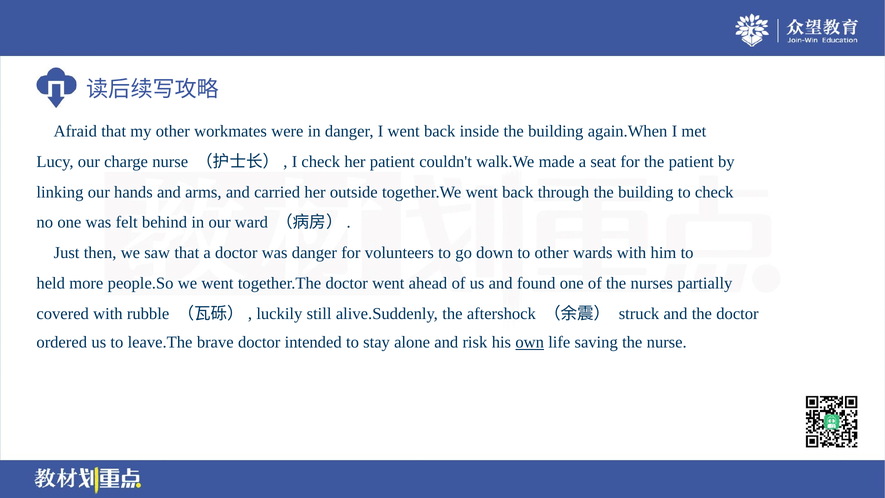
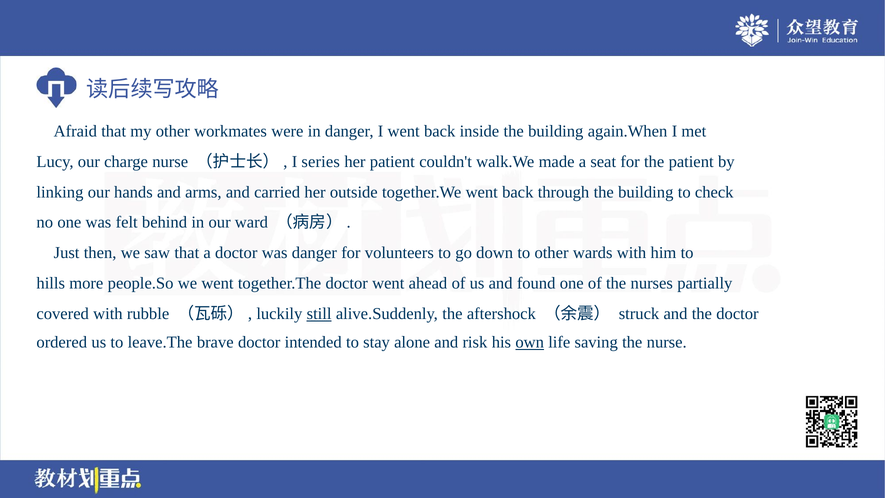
I check: check -> series (321, 162)
held: held -> hills (51, 283)
still underline: none -> present (319, 314)
